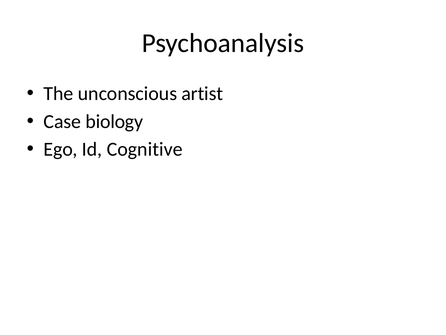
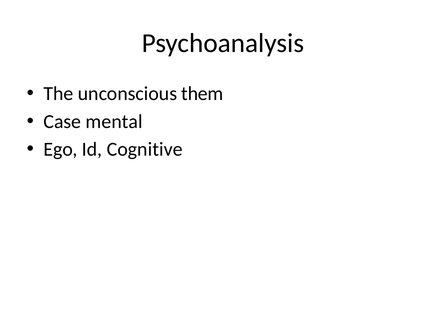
artist: artist -> them (202, 94)
biology: biology -> mental (114, 121)
